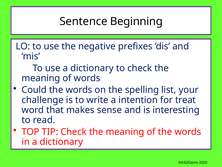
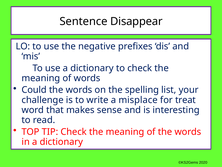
Beginning: Beginning -> Disappear (136, 21)
intention: intention -> misplace (138, 100)
